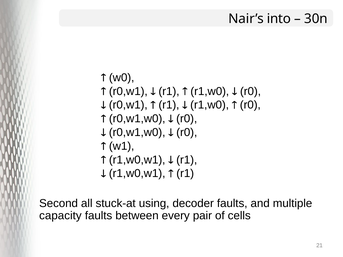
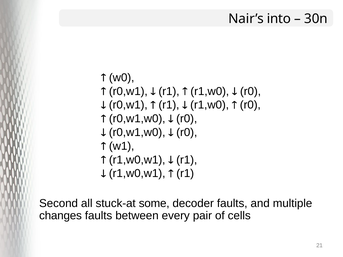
using: using -> some (154, 203)
capacity: capacity -> changes (60, 216)
